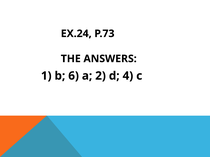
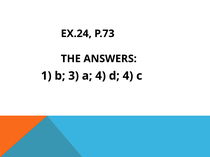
6: 6 -> 3 (74, 76)
a 2: 2 -> 4 (101, 76)
